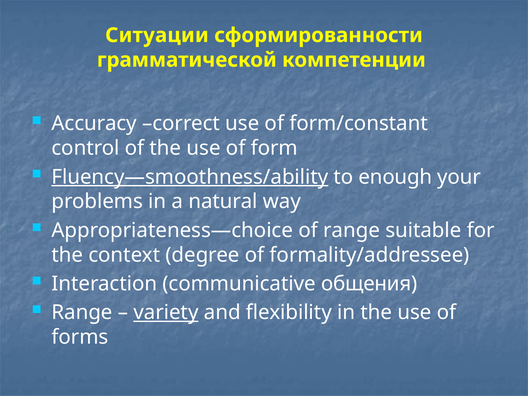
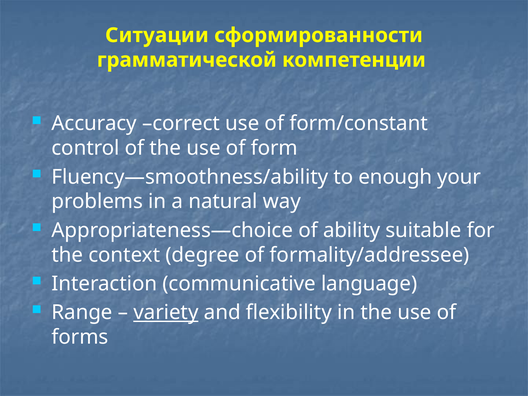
Fluency—smoothness/ability underline: present -> none (190, 177)
of range: range -> ability (352, 230)
общения: общения -> language (369, 284)
